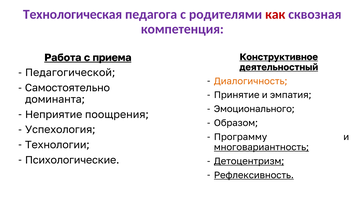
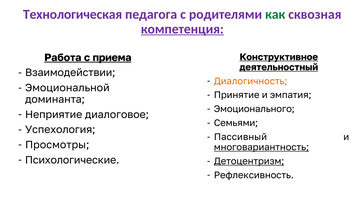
как colour: red -> green (275, 14)
компетенция underline: none -> present (182, 29)
Педагогической: Педагогической -> Взаимодействии (70, 73)
Самостоятельно: Самостоятельно -> Эмоциональной (67, 88)
поощрения: поощрения -> диалоговое (117, 115)
Образом: Образом -> Семьями (236, 123)
Программу: Программу -> Пассивный (240, 137)
Технологии: Технологии -> Просмотры (57, 145)
Рефлексивность underline: present -> none (254, 175)
